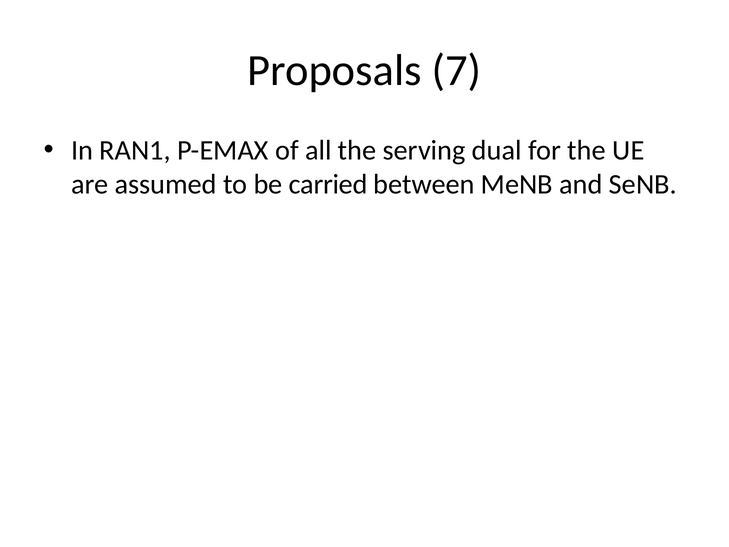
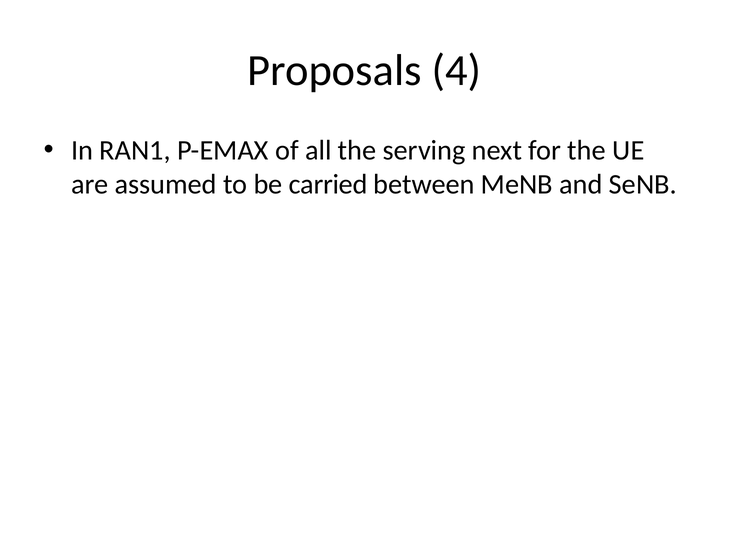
7: 7 -> 4 (457, 71)
dual: dual -> next (497, 150)
